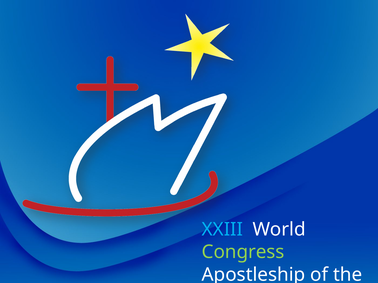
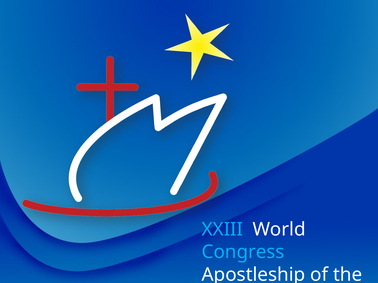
Congress colour: light green -> light blue (243, 252)
